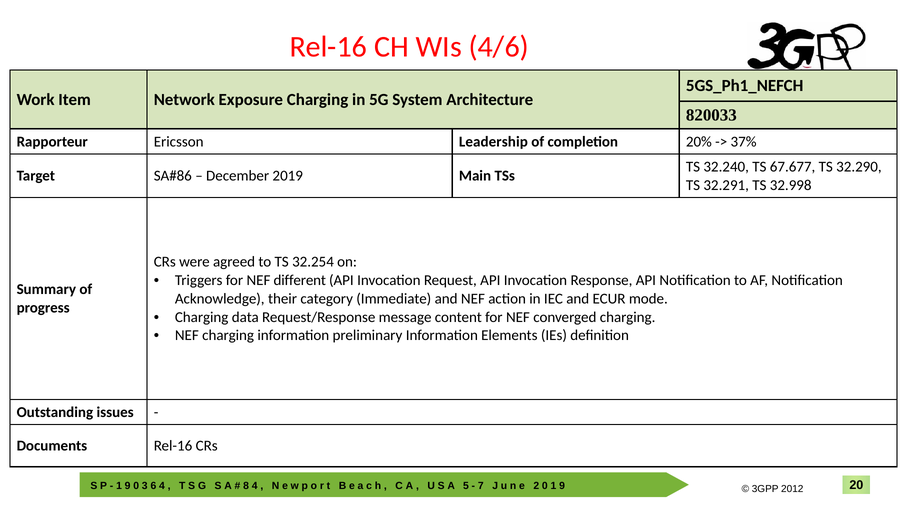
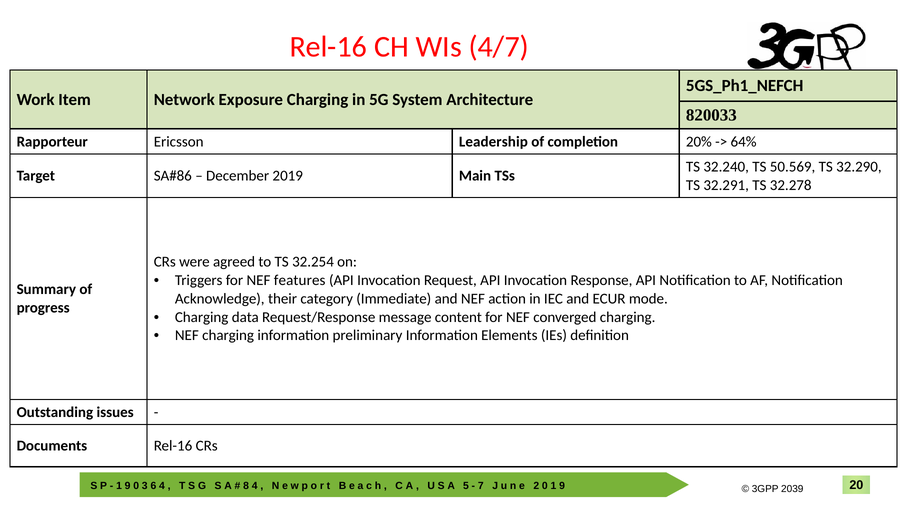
4/6: 4/6 -> 4/7 (499, 47)
37%: 37% -> 64% (744, 142)
67.677: 67.677 -> 50.569 (793, 167)
32.998: 32.998 -> 32.278 (791, 185)
different: different -> features (300, 280)
2012: 2012 -> 2039 (792, 489)
